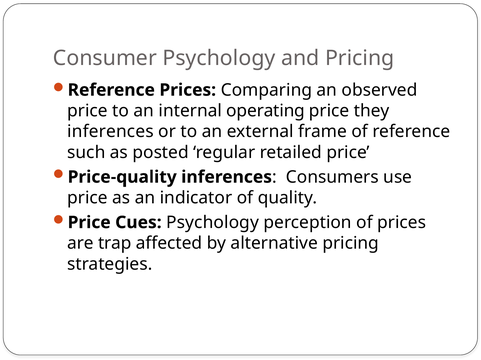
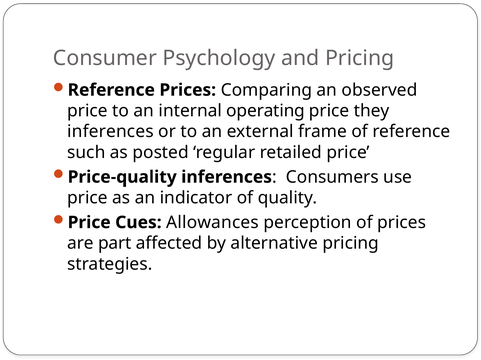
Cues Psychology: Psychology -> Allowances (213, 223)
trap: trap -> part (115, 244)
